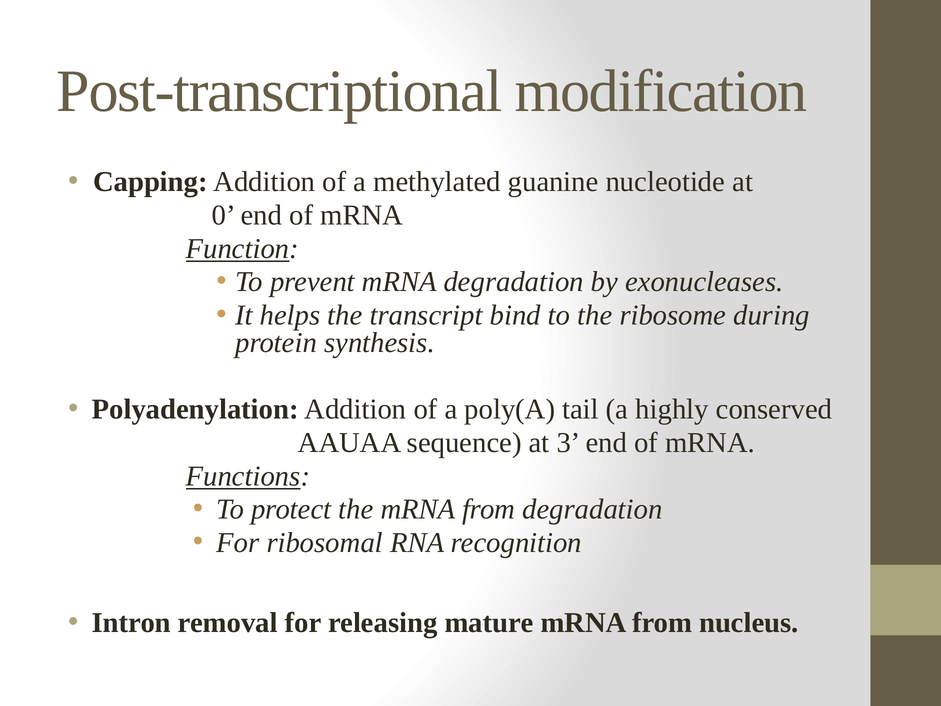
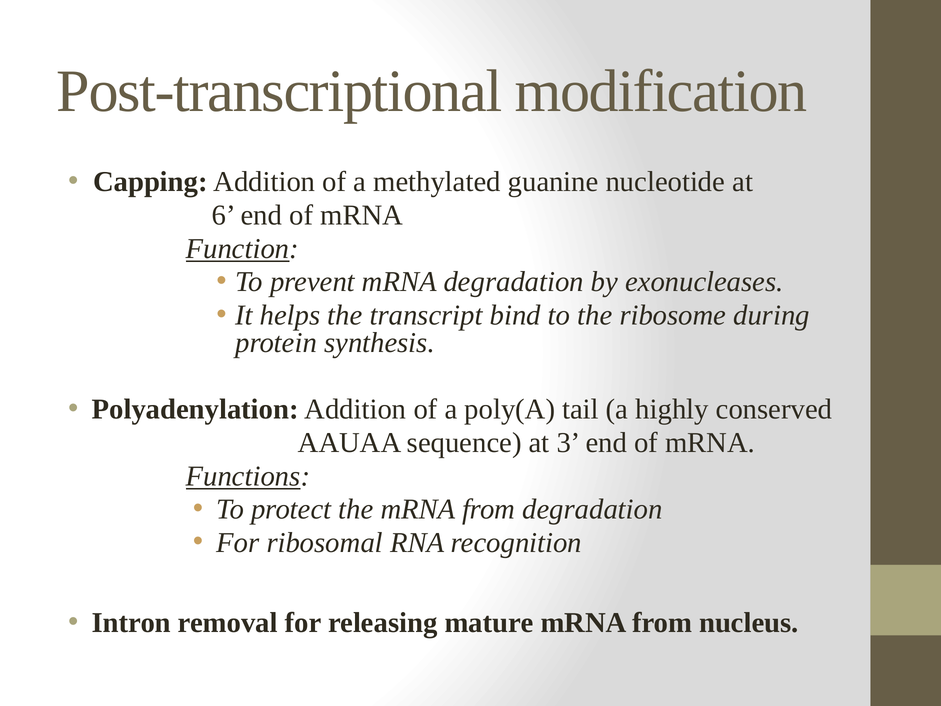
0: 0 -> 6 (224, 215)
